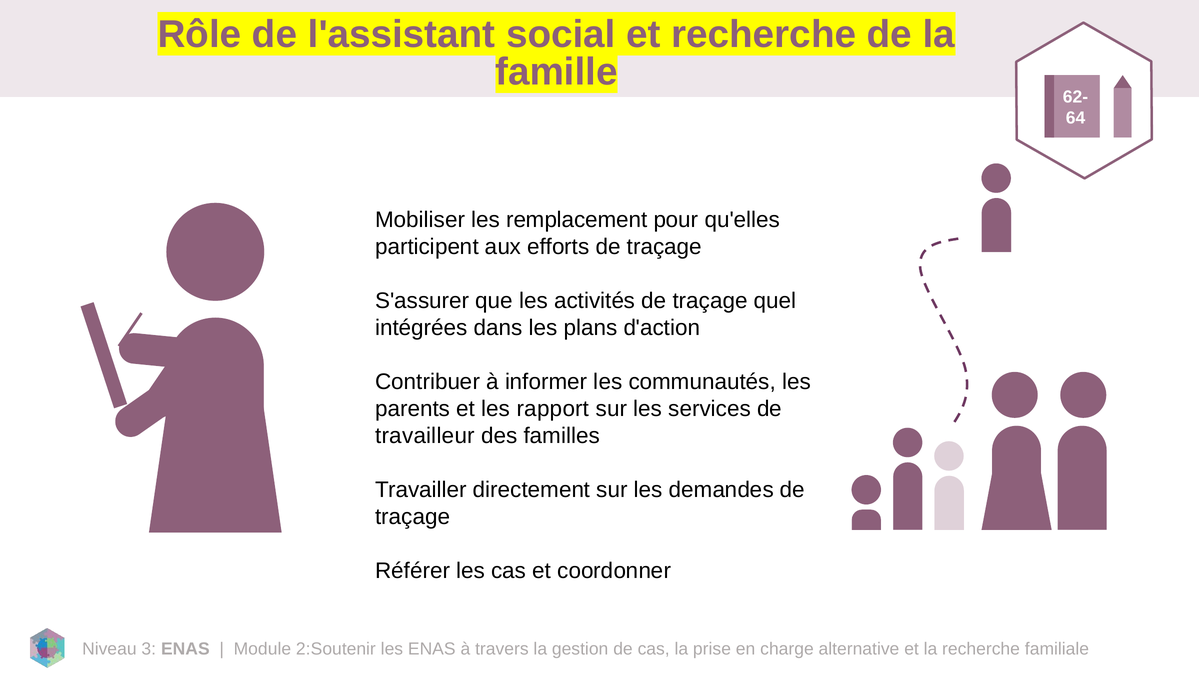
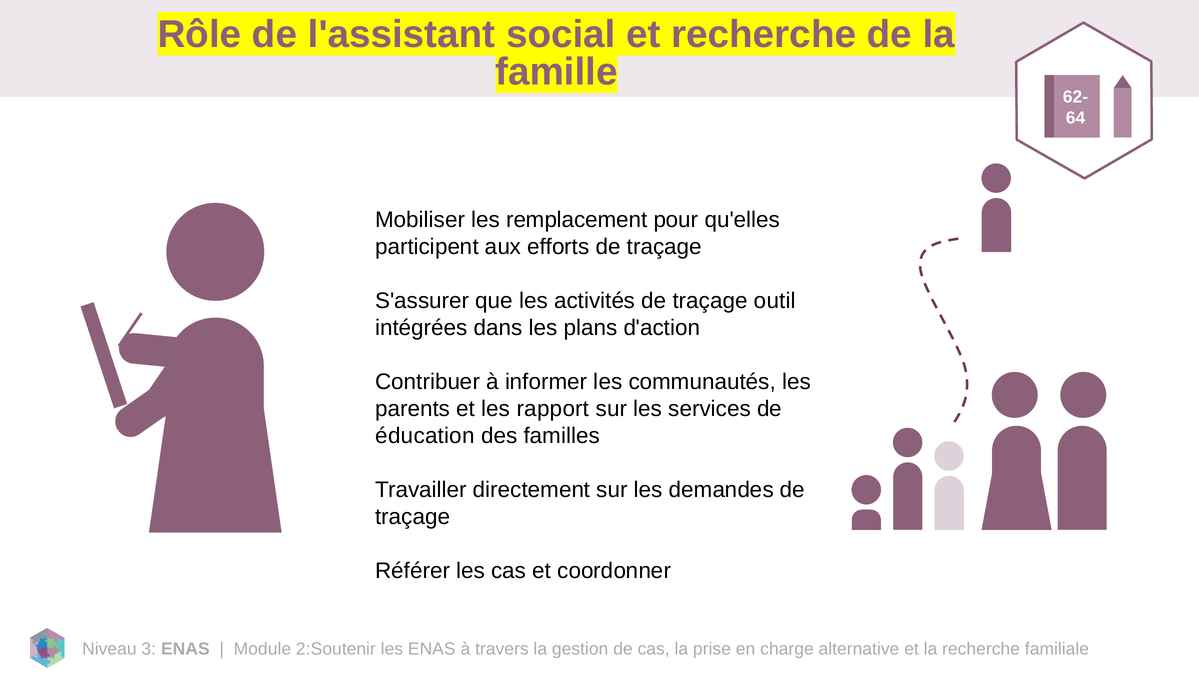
quel: quel -> outil (775, 300)
travailleur: travailleur -> éducation (425, 435)
